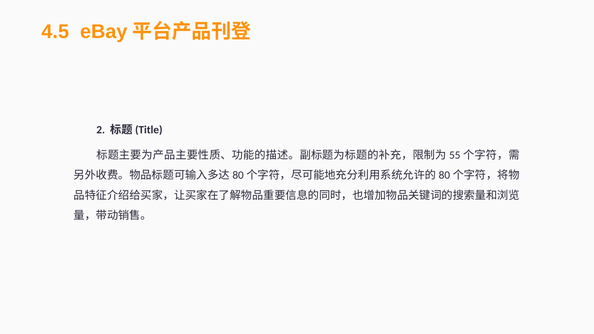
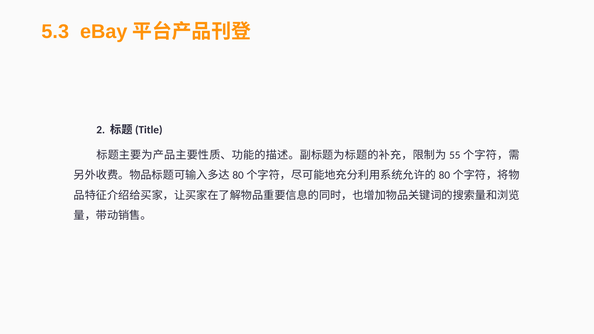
4.5: 4.5 -> 5.3 (55, 32)
